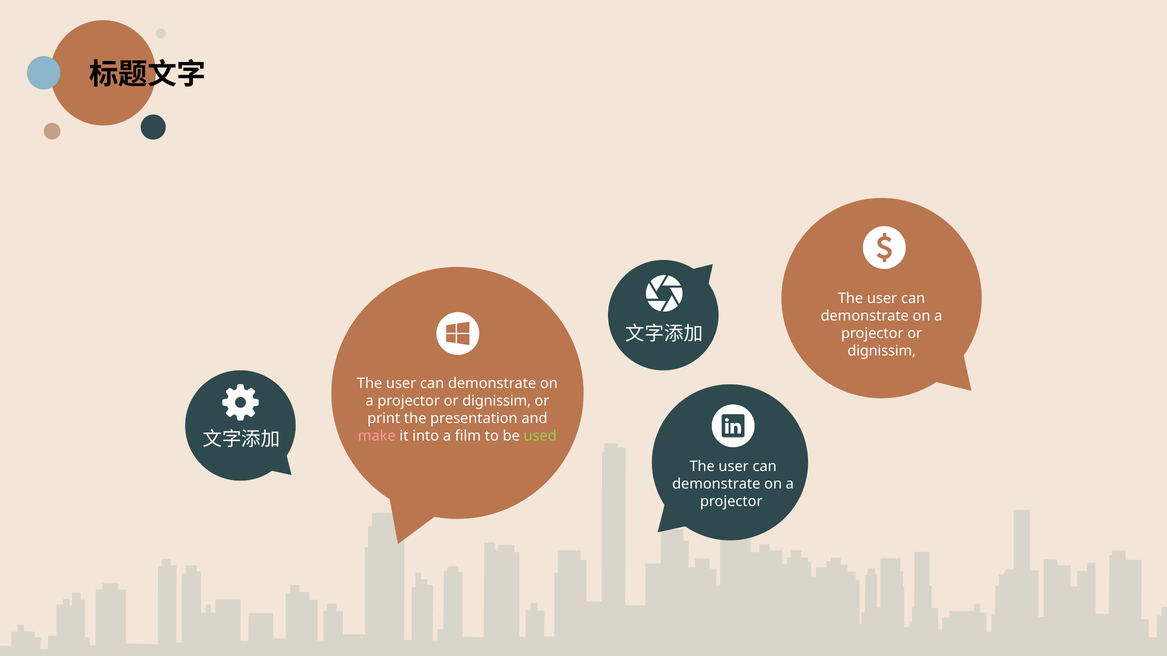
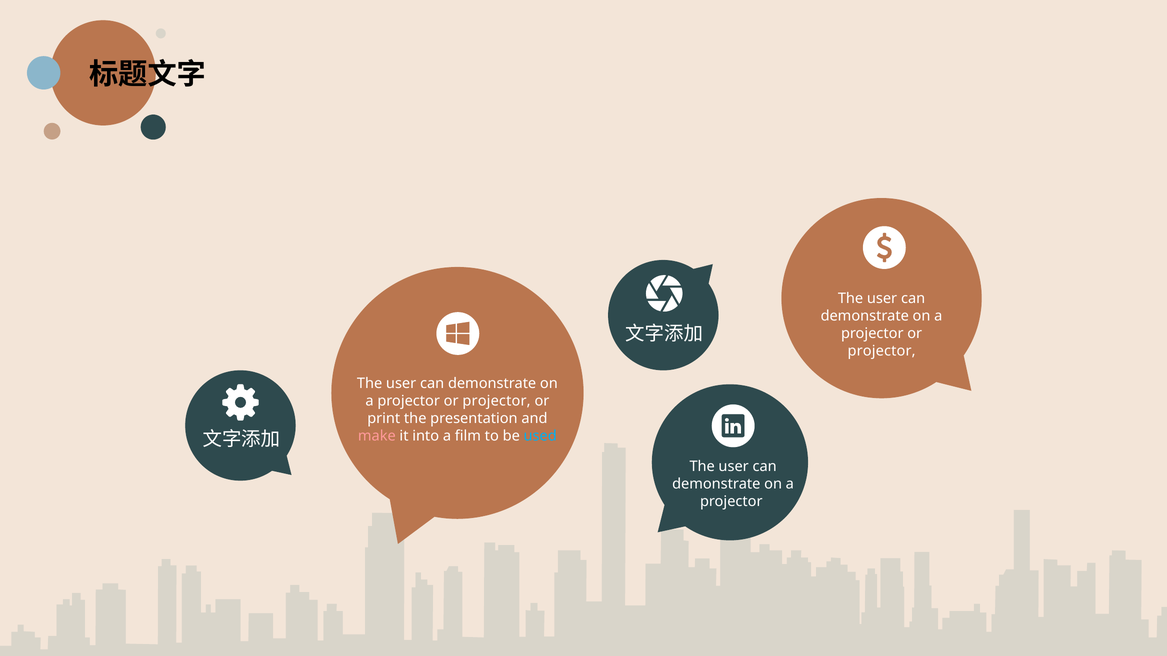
dignissim: dignissim -> projector (882, 351)
dignissim: dignissim -> projector (497, 401)
used colour: light green -> light blue (540, 436)
